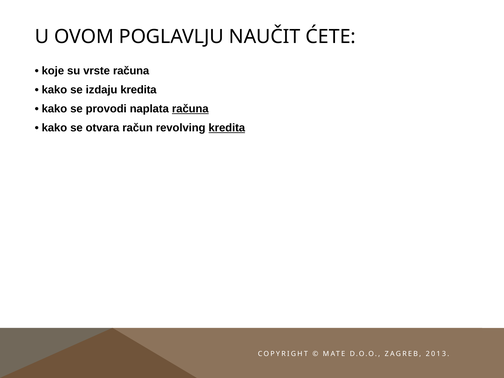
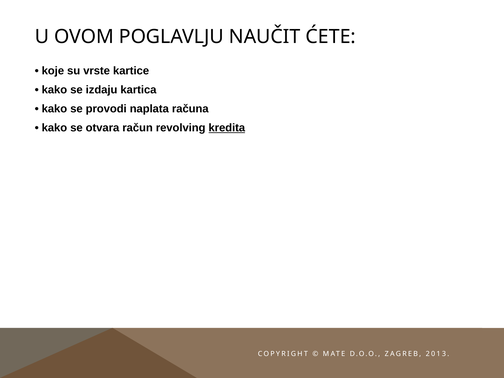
vrste računa: računa -> kartice (131, 71)
izdaju kredita: kredita -> kartica (138, 90)
računa underline: present -> none (190, 109)
